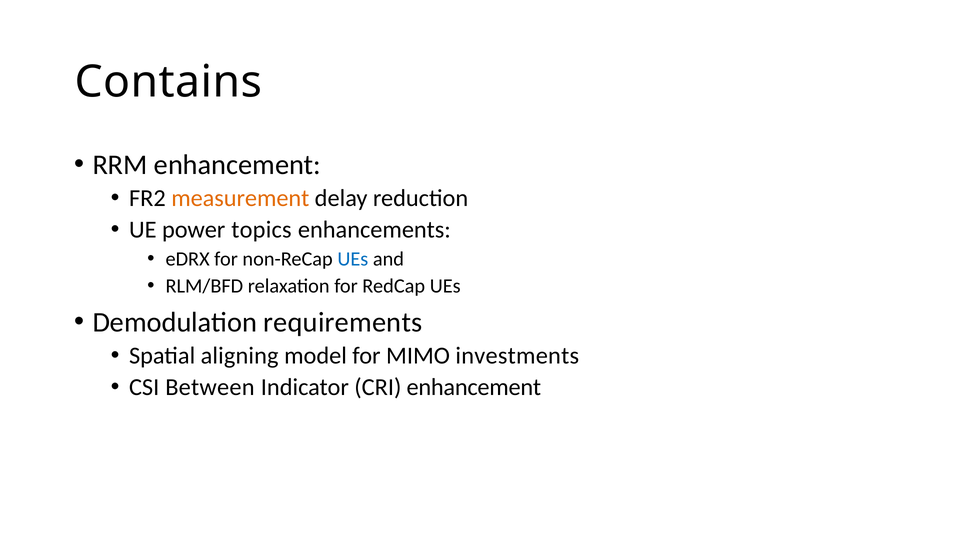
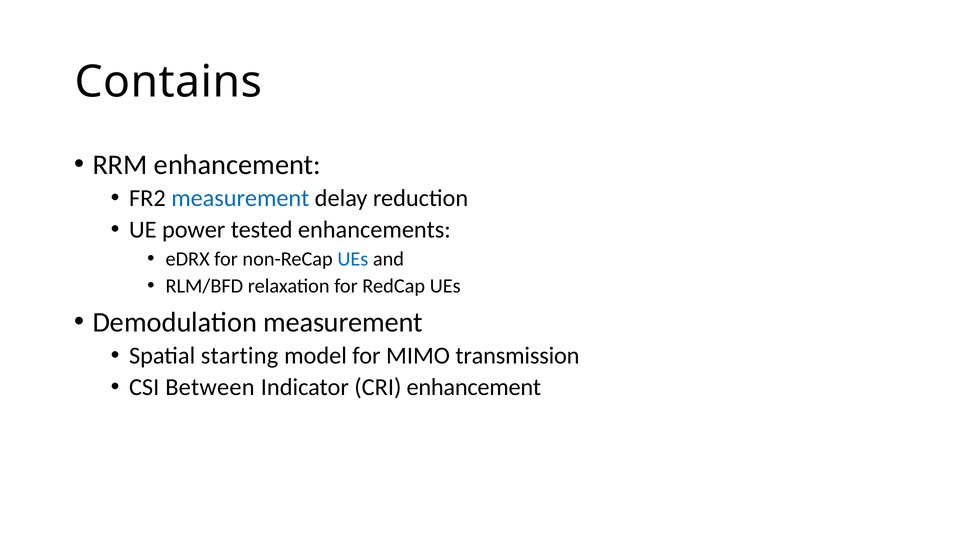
measurement colour: orange -> blue (240, 198)
topics: topics -> tested (262, 230)
Demodulation requirements: requirements -> measurement (343, 322)
aligning: aligning -> starting (240, 356)
investments: investments -> transmission (517, 356)
